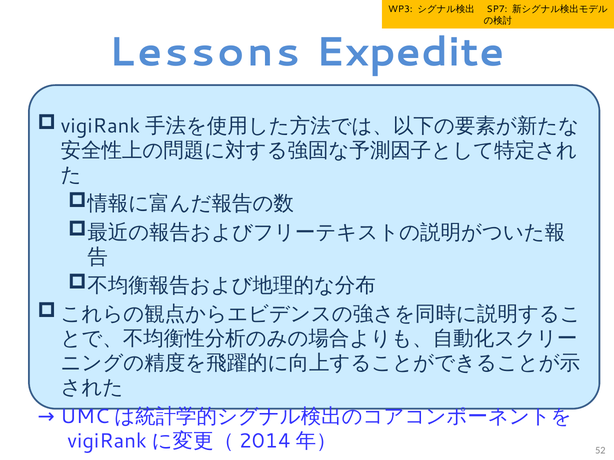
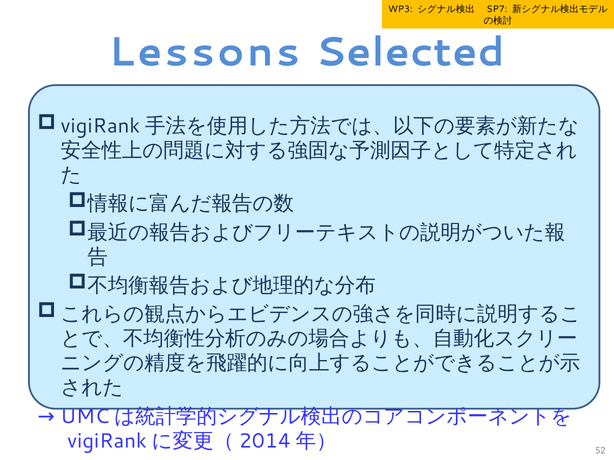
Expedite: Expedite -> Selected (410, 52)
